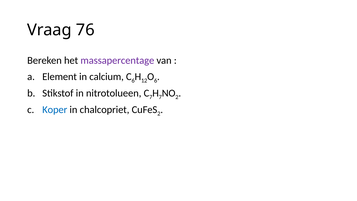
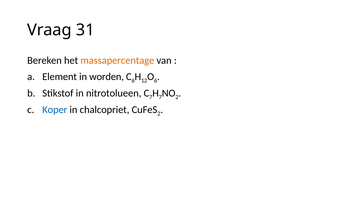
76: 76 -> 31 (85, 30)
massapercentage colour: purple -> orange (117, 60)
calcium: calcium -> worden (107, 77)
